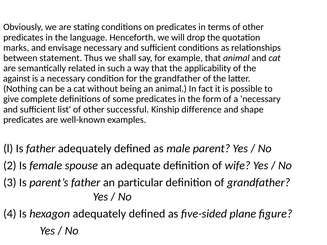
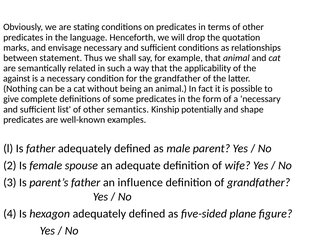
successful: successful -> semantics (128, 109)
difference: difference -> potentially (202, 109)
particular: particular -> influence (140, 183)
